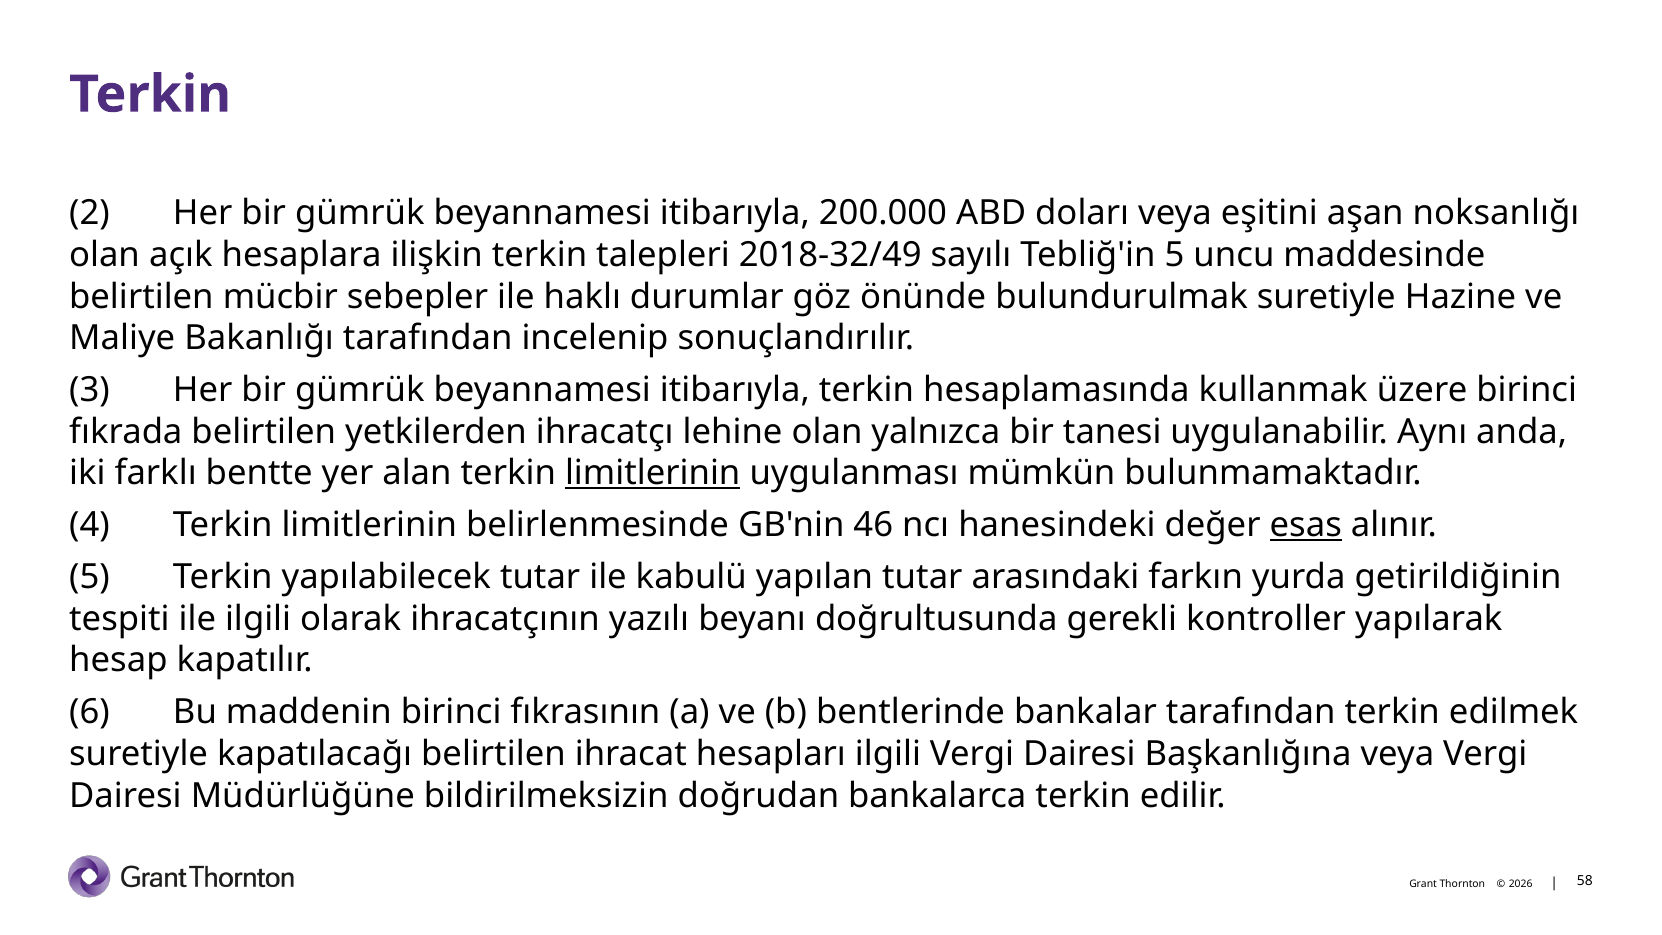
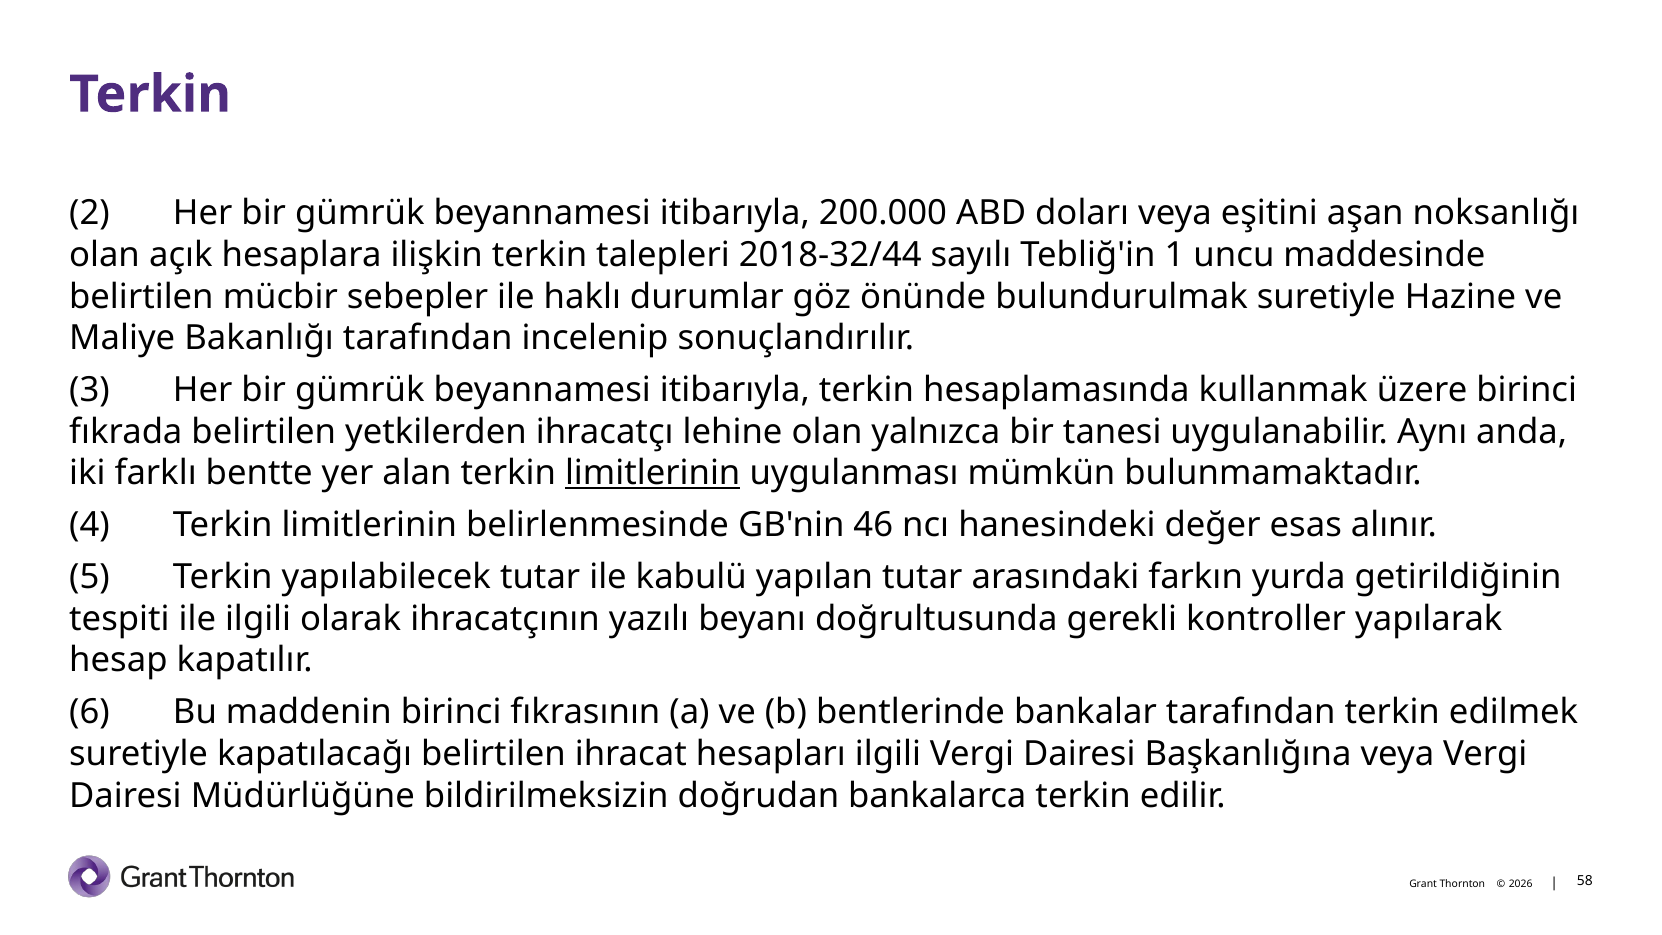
2018-32/49: 2018-32/49 -> 2018-32/44 (830, 255)
Tebliğ'in 5: 5 -> 1 (1174, 255)
esas underline: present -> none (1306, 525)
